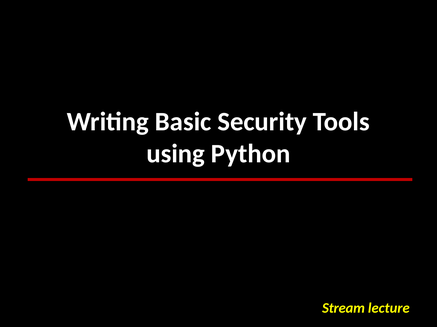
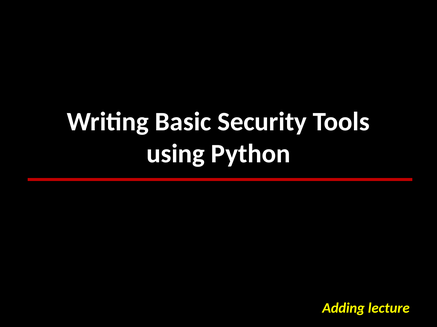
Stream: Stream -> Adding (343, 309)
